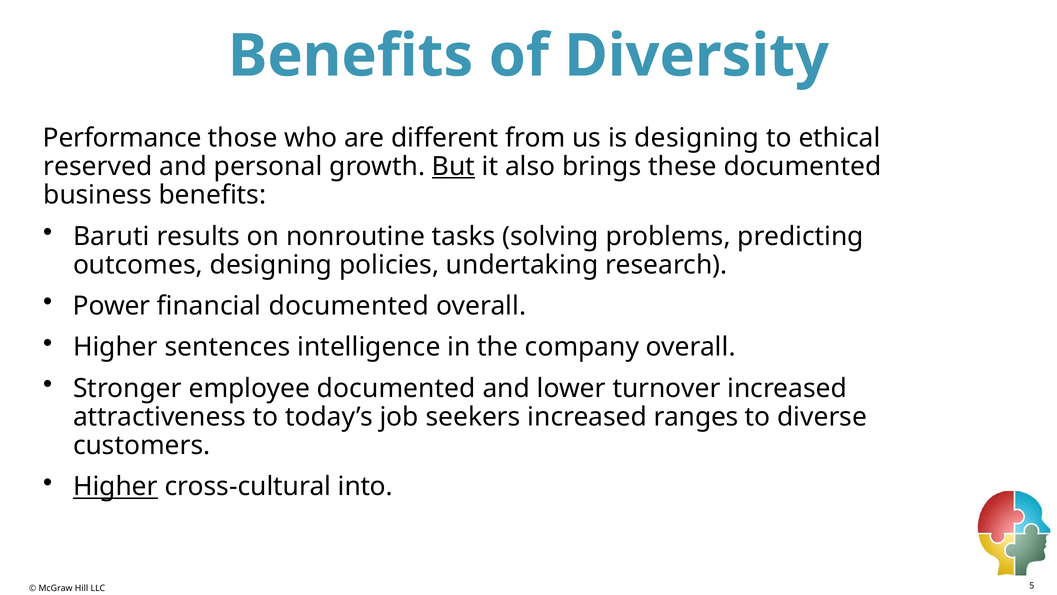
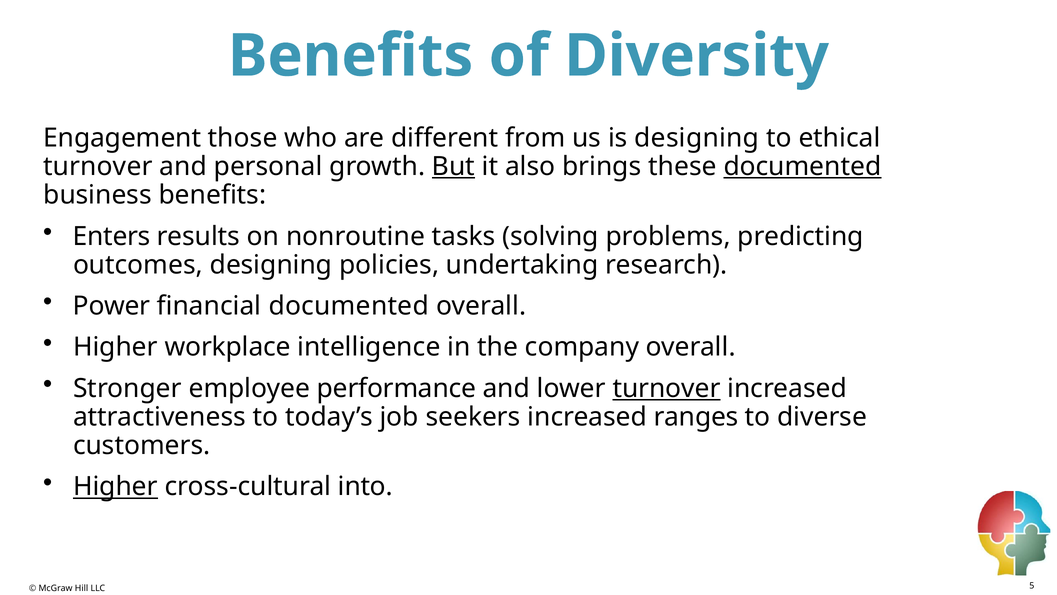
Performance: Performance -> Engagement (122, 138)
reserved: reserved -> turnover (98, 166)
documented underline: none -> present (802, 166)
Baruti: Baruti -> Enters (112, 236)
sentences: sentences -> workplace (228, 347)
employee documented: documented -> performance (396, 388)
turnover underline: none -> present (667, 388)
